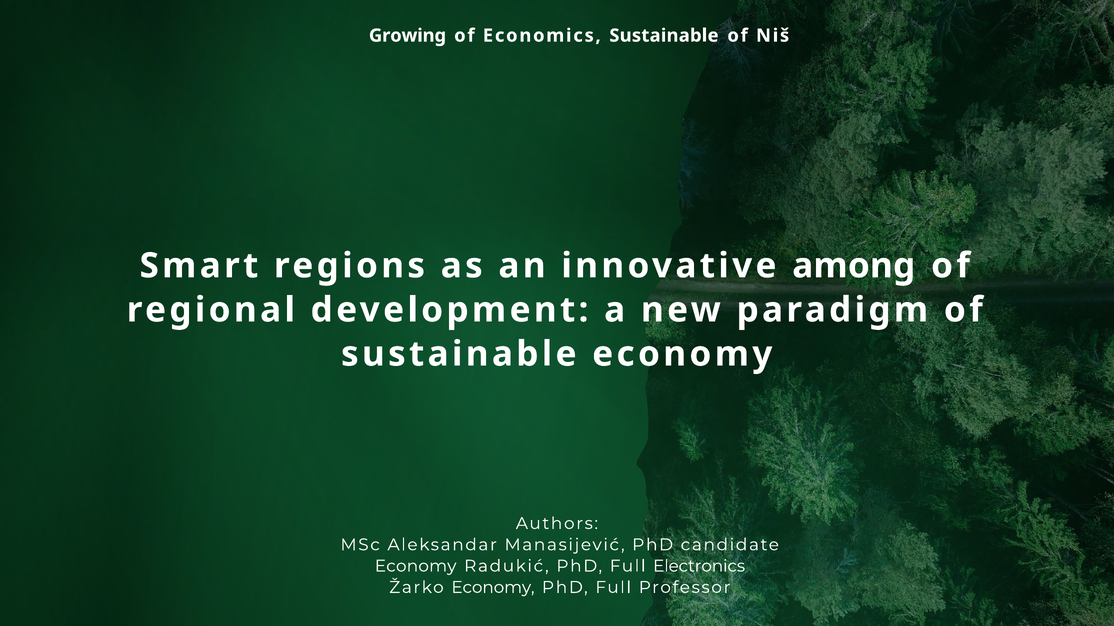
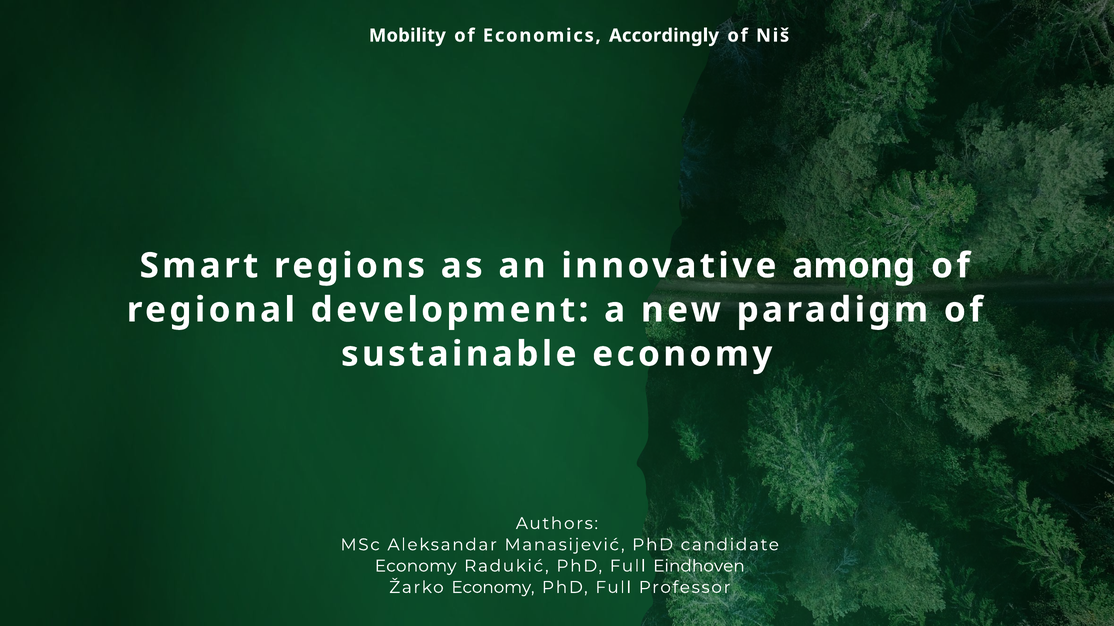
Growing: Growing -> Mobility (407, 36)
Economics Sustainable: Sustainable -> Accordingly (664, 36)
Electronics: Electronics -> Eindhoven (699, 567)
